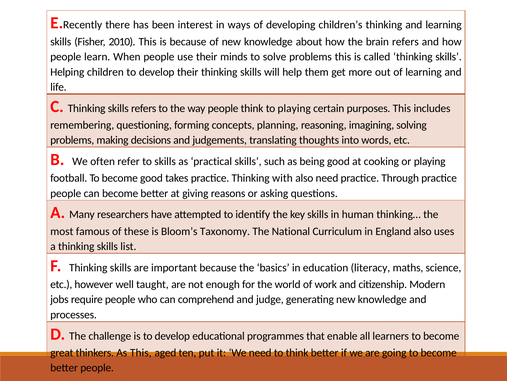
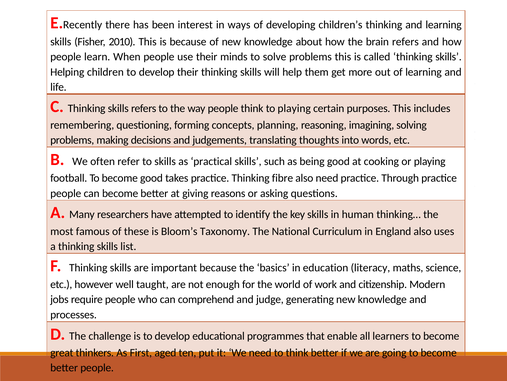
with: with -> fibre (283, 178)
As This: This -> First (141, 352)
